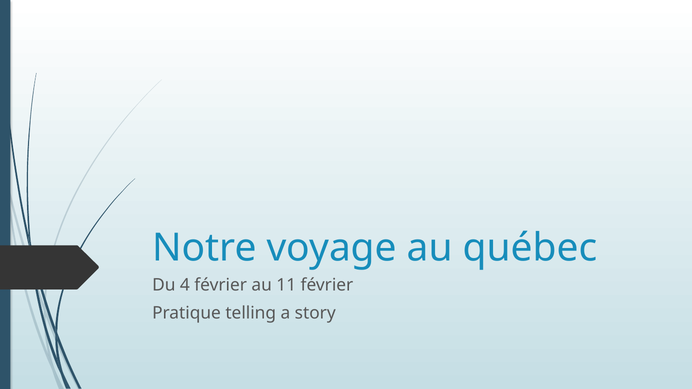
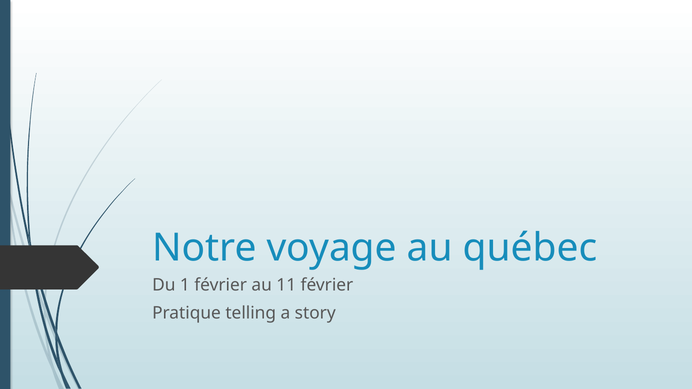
4: 4 -> 1 (185, 285)
